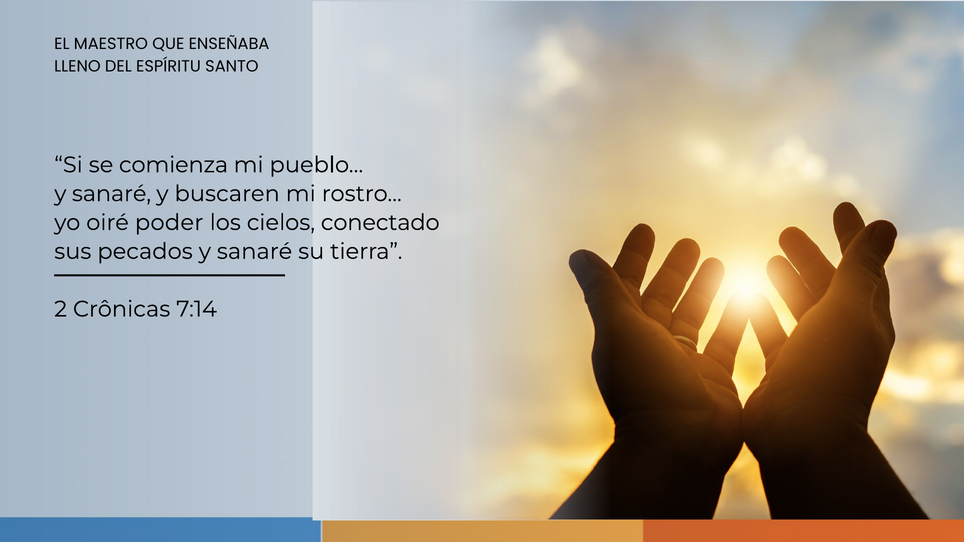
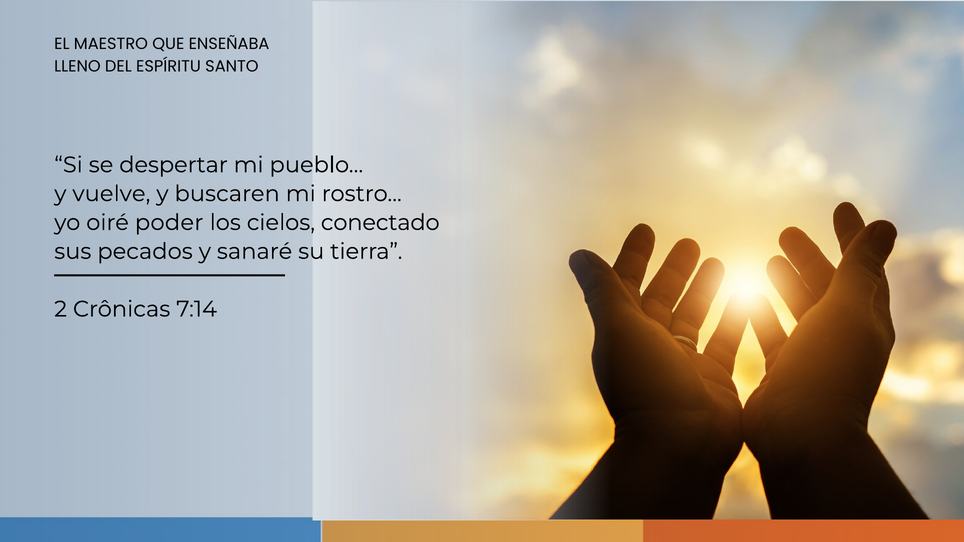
comienza: comienza -> despertar (174, 165)
sanaré: sanaré -> vuelve (111, 194)
